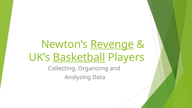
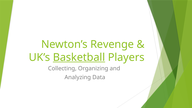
Revenge underline: present -> none (112, 44)
